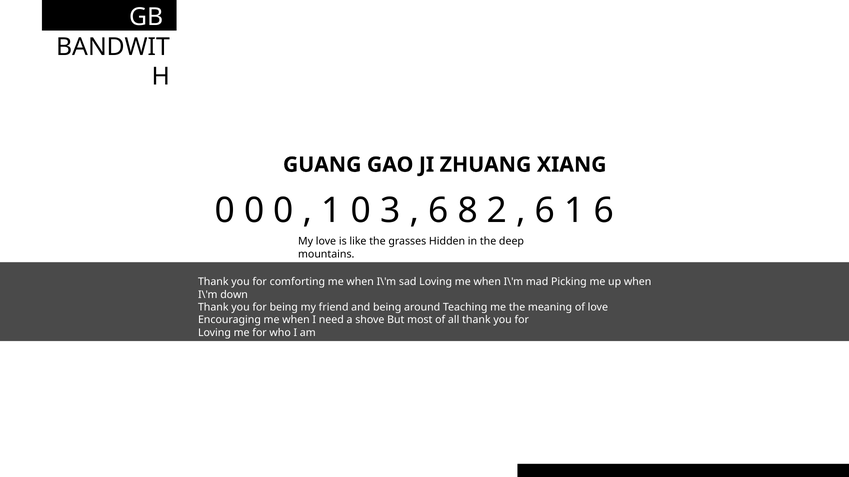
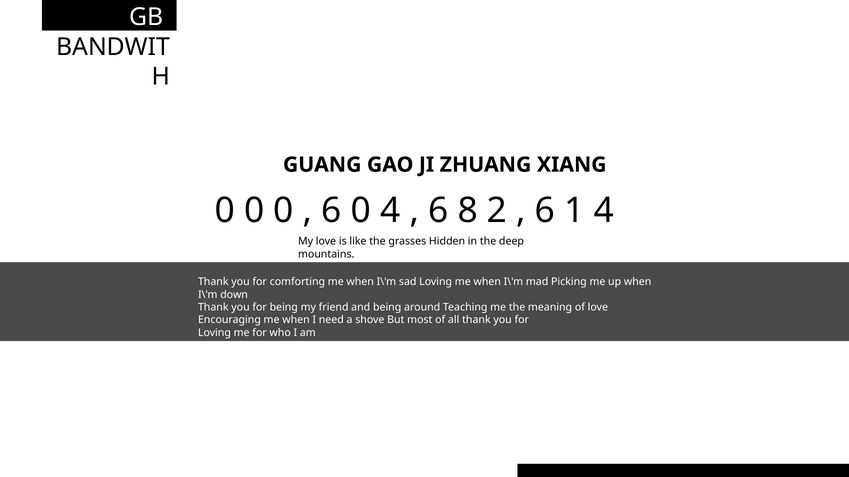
1: 1 -> 6 (332, 211)
0 3: 3 -> 4 (390, 211)
1 6: 6 -> 4 (604, 211)
